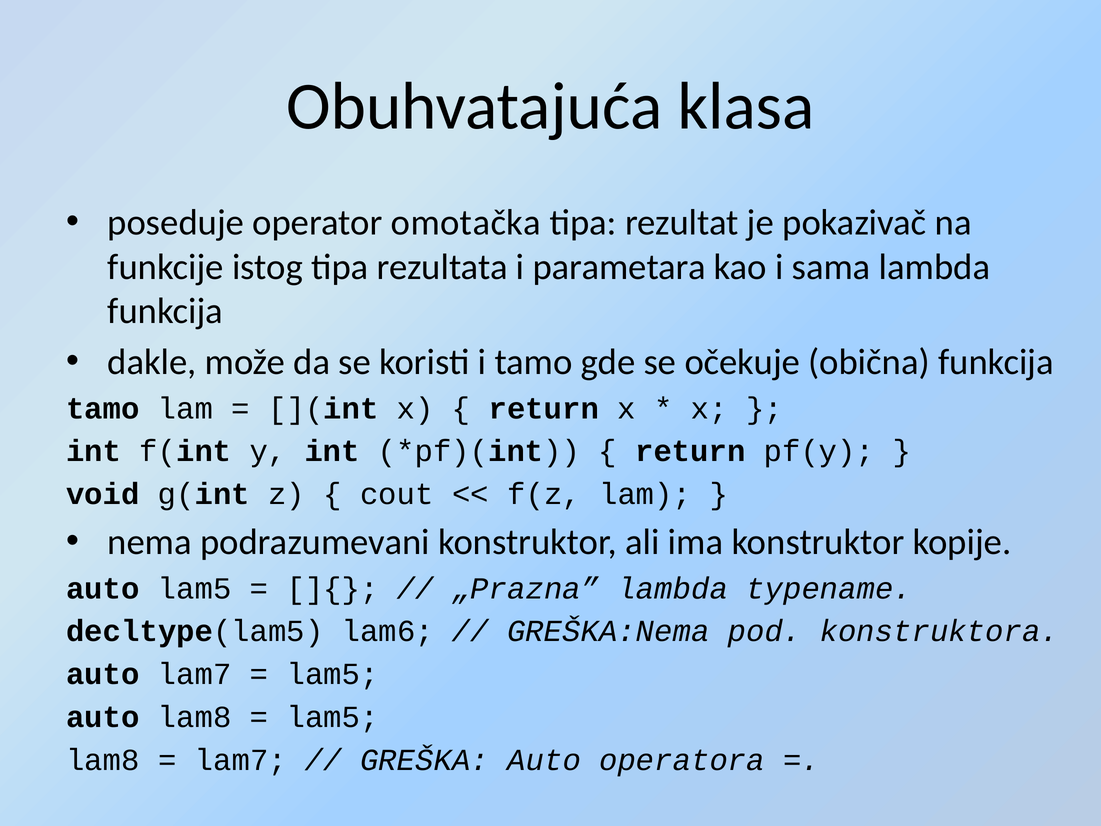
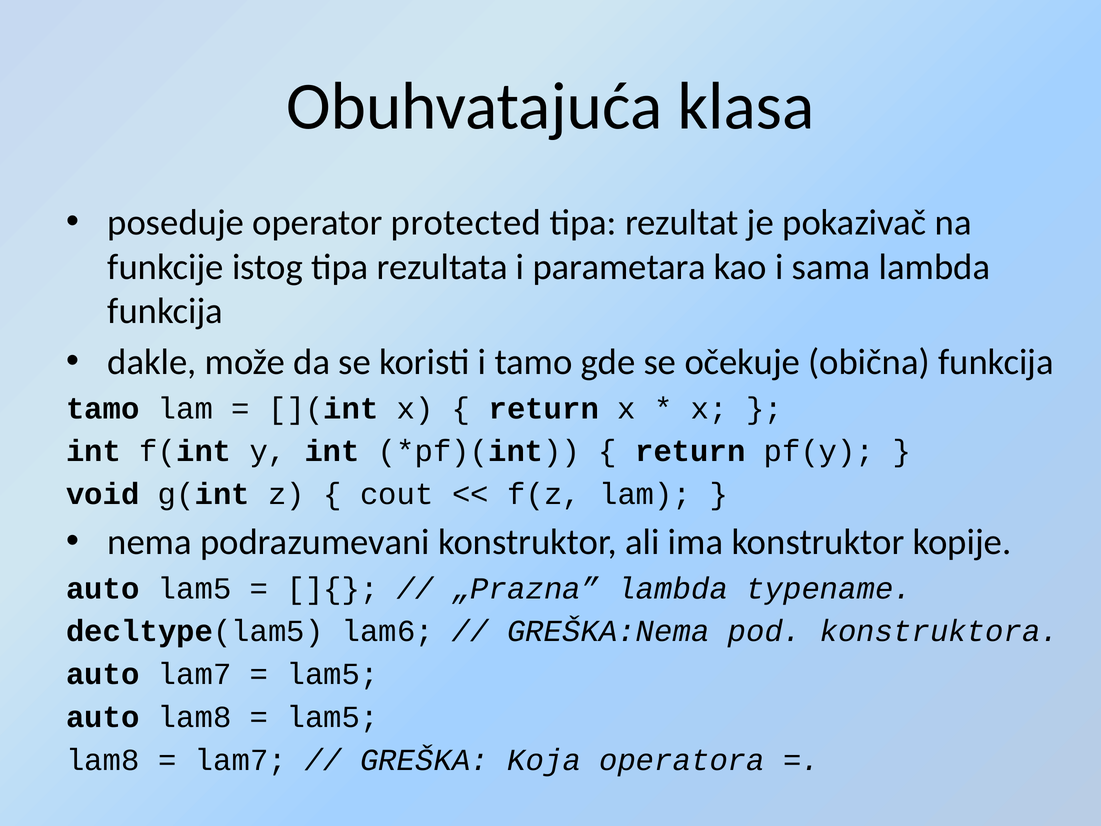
omotačka: omotačka -> protected (466, 223)
GREŠKA Auto: Auto -> Koja (544, 760)
